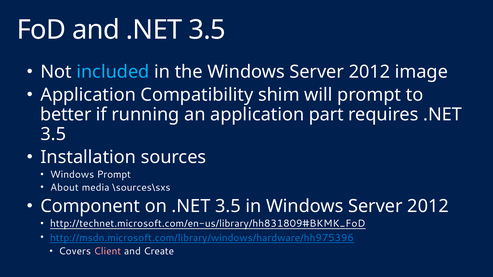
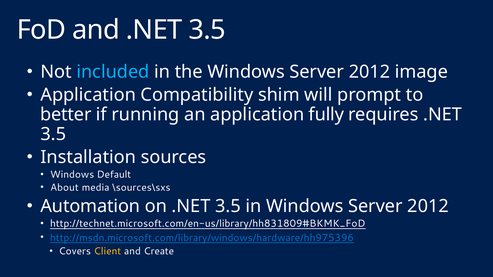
part: part -> fully (326, 115)
Windows Prompt: Prompt -> Default (114, 175)
Component: Component -> Automation (90, 206)
Client colour: pink -> yellow (107, 251)
